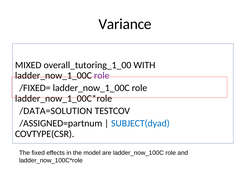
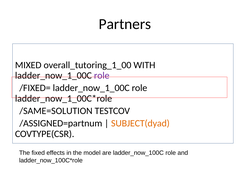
Variance: Variance -> Partners (125, 24)
/DATA=SOLUTION: /DATA=SOLUTION -> /SAME=SOLUTION (56, 111)
SUBJECT(dyad colour: blue -> orange (140, 124)
